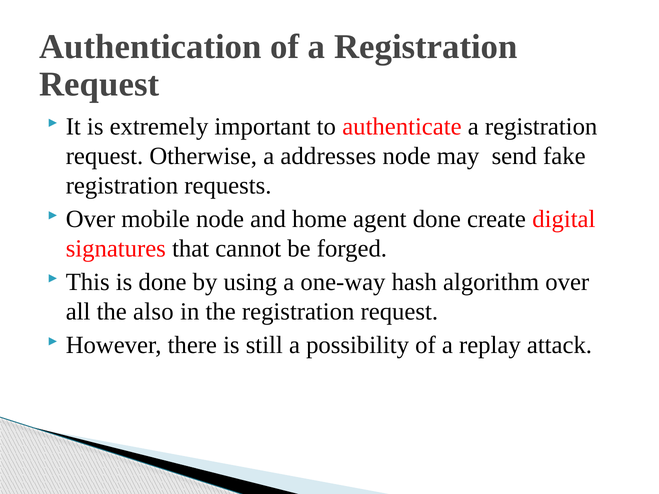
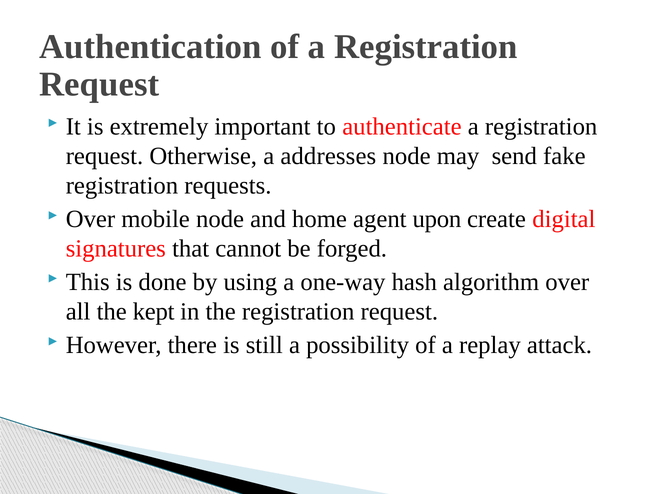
agent done: done -> upon (437, 219)
also: also -> kept (154, 312)
